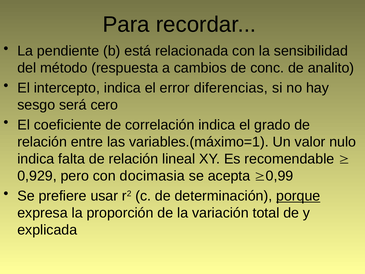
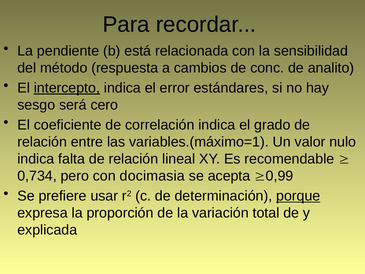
intercepto underline: none -> present (67, 88)
diferencias: diferencias -> estándares (231, 88)
0,929: 0,929 -> 0,734 (37, 176)
